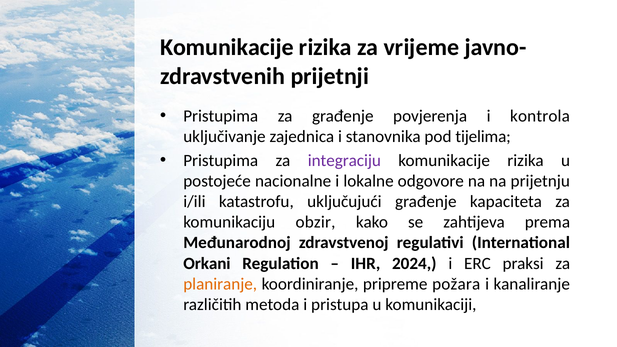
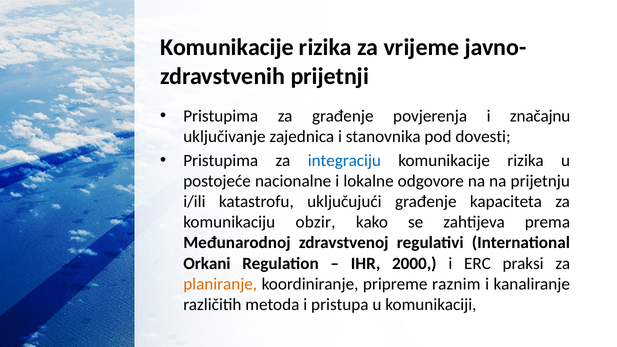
kontrola: kontrola -> značajnu (540, 116)
tijelima: tijelima -> dovesti (483, 137)
integraciju colour: purple -> blue (344, 161)
2024: 2024 -> 2000 (414, 263)
požara: požara -> raznim (456, 284)
